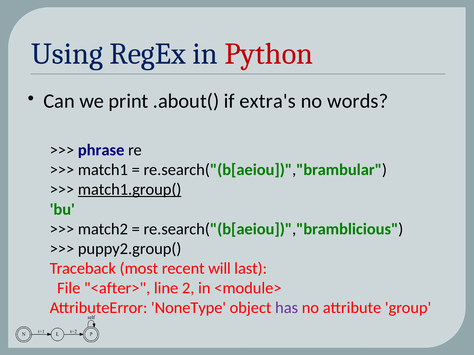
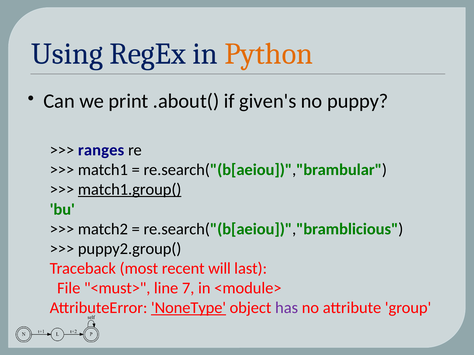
Python colour: red -> orange (269, 54)
extra's: extra's -> given's (268, 101)
words: words -> puppy (358, 101)
phrase: phrase -> ranges (101, 150)
<after>: <after> -> <must> (117, 289)
2: 2 -> 7 (188, 289)
NoneType underline: none -> present (189, 308)
